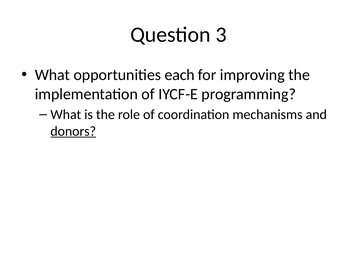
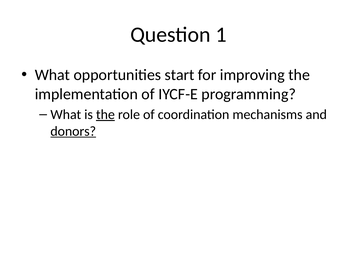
3: 3 -> 1 (221, 35)
each: each -> start (180, 75)
the underline: none -> present (105, 114)
